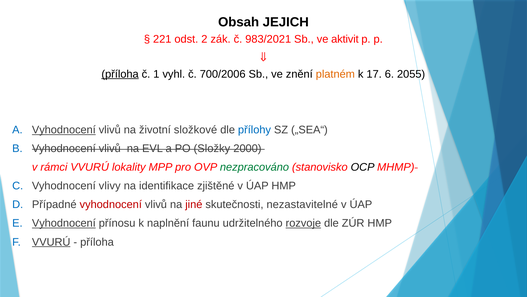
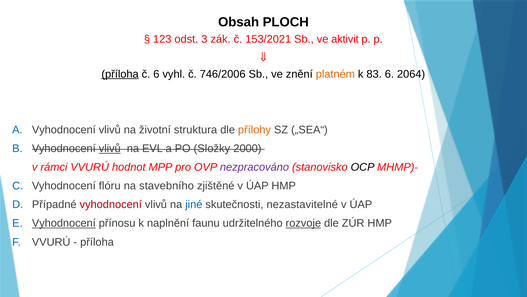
JEJICH: JEJICH -> PLOCH (286, 22)
221: 221 -> 123 (162, 39)
2: 2 -> 3 (204, 39)
983/2021: 983/2021 -> 153/2021 (268, 39)
č 1: 1 -> 6 (156, 74)
700/2006: 700/2006 -> 746/2006 (223, 74)
17: 17 -> 83 (374, 74)
2055: 2055 -> 2064 (411, 74)
Vyhodnocení underline: present -> none (64, 130)
složkové: složkové -> struktura (196, 130)
přílohy colour: blue -> orange (254, 130)
vlivů underline: none -> present (110, 148)
lokality: lokality -> hodnot (129, 167)
nezpracováno colour: green -> purple (254, 167)
vlivy: vlivy -> flóru (110, 186)
identifikace: identifikace -> stavebního (167, 186)
jiné colour: red -> blue (194, 204)
VVURÚ underline: present -> none (51, 242)
